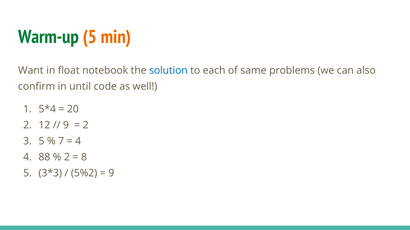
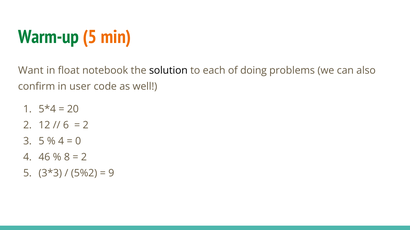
solution colour: blue -> black (168, 71)
same: same -> doing (254, 71)
until: until -> user (80, 87)
9: 9 -> 6 (66, 125)
7: 7 -> 4 (61, 141)
4: 4 -> 0 (78, 141)
88: 88 -> 46 (44, 157)
2: 2 -> 8 (67, 157)
8: 8 -> 2 (84, 157)
